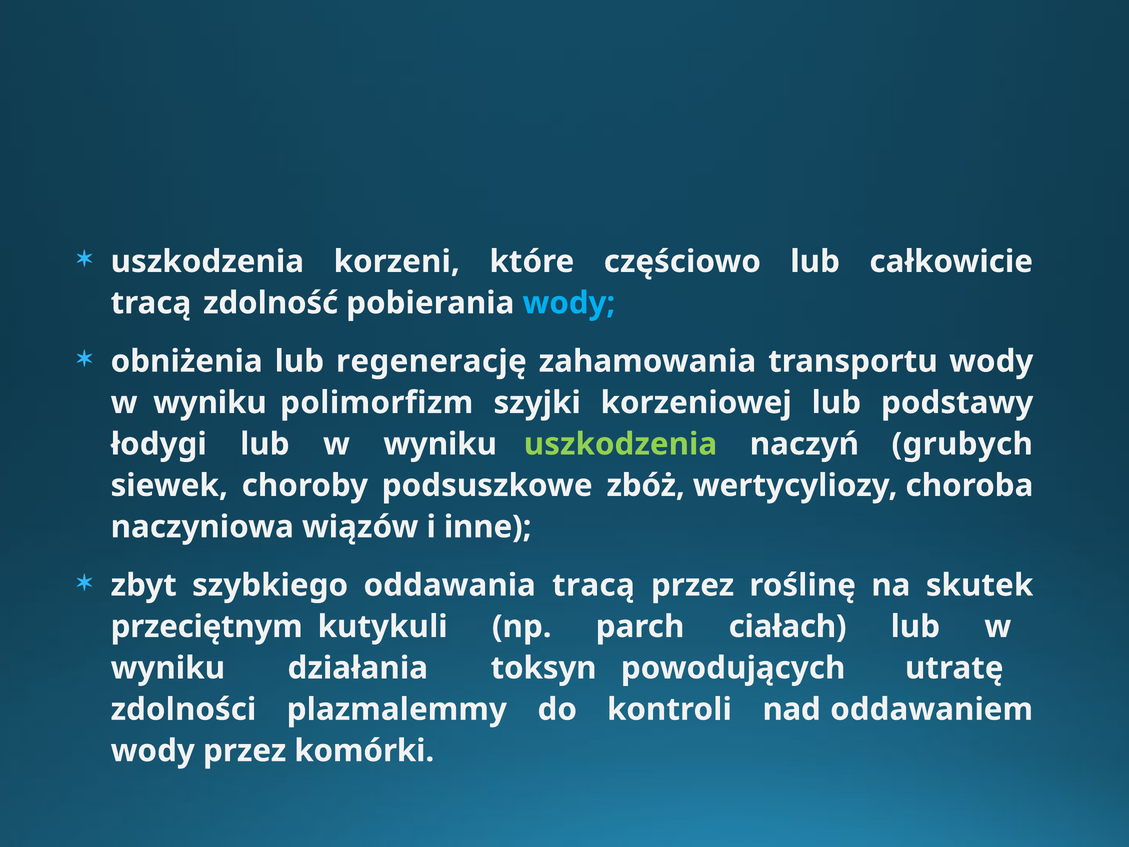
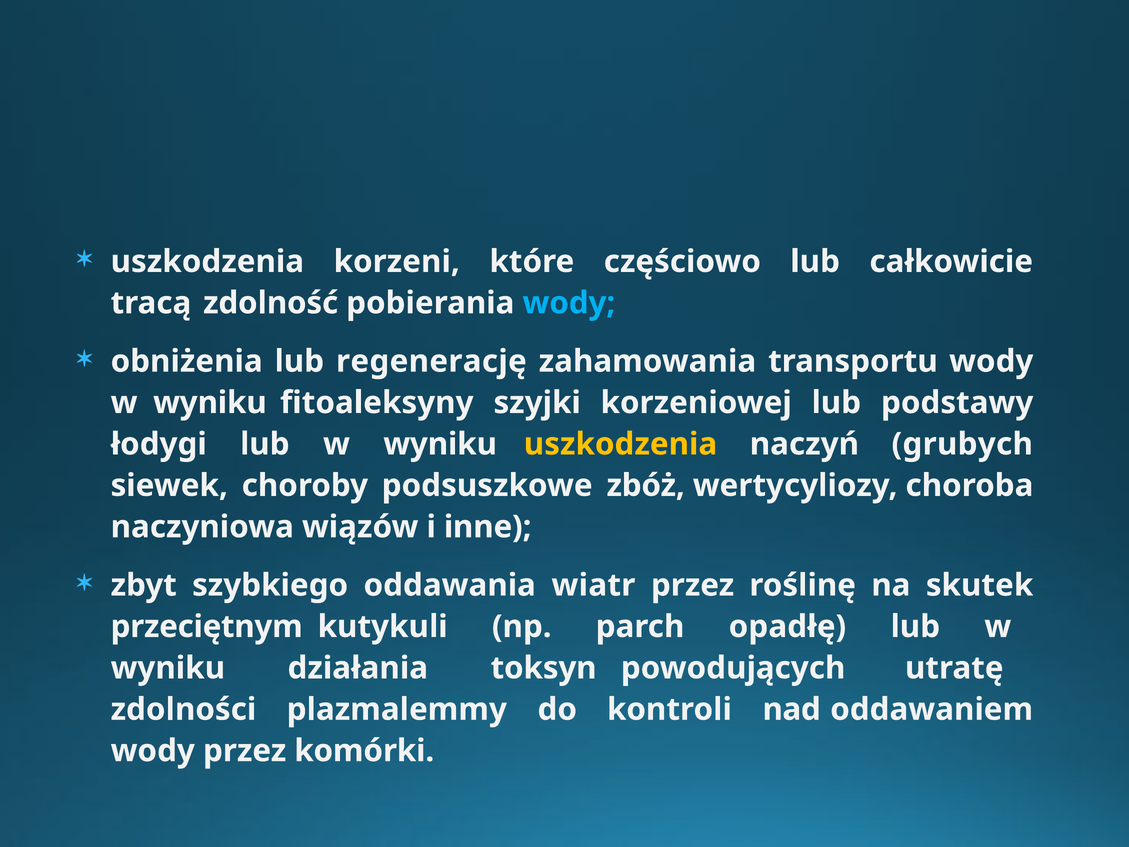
polimorfizm: polimorfizm -> fitoaleksyny (377, 403)
uszkodzenia colour: light green -> yellow (620, 444)
oddawania tracą: tracą -> wiatr (593, 585)
ciałach: ciałach -> opadłę (787, 626)
